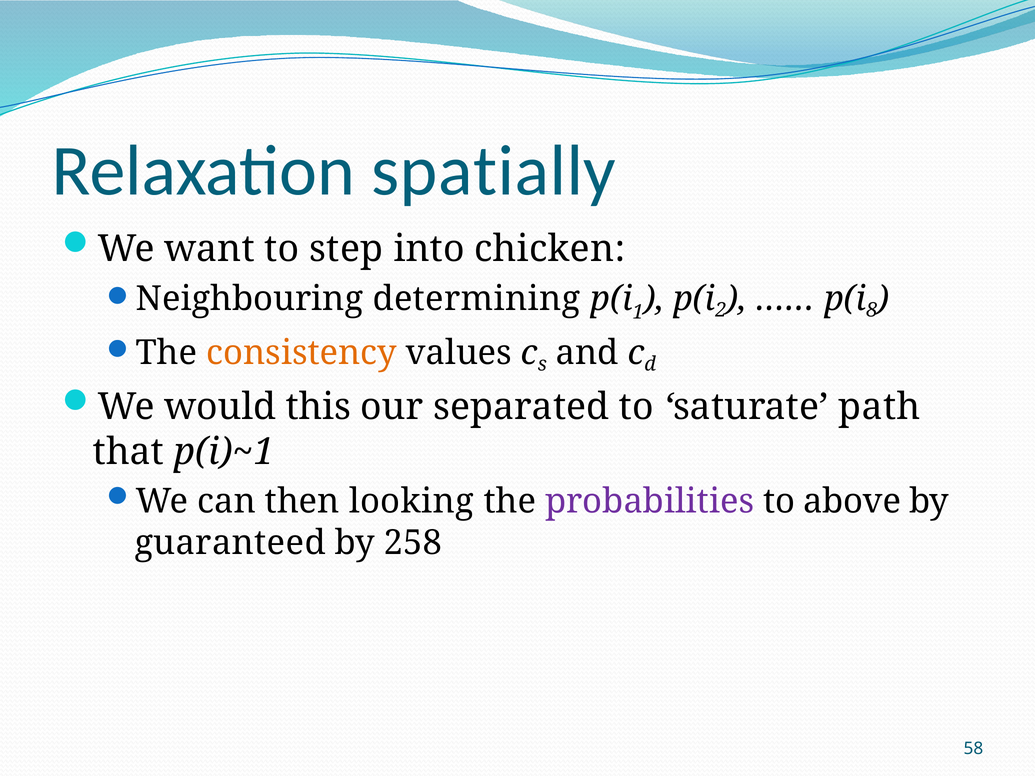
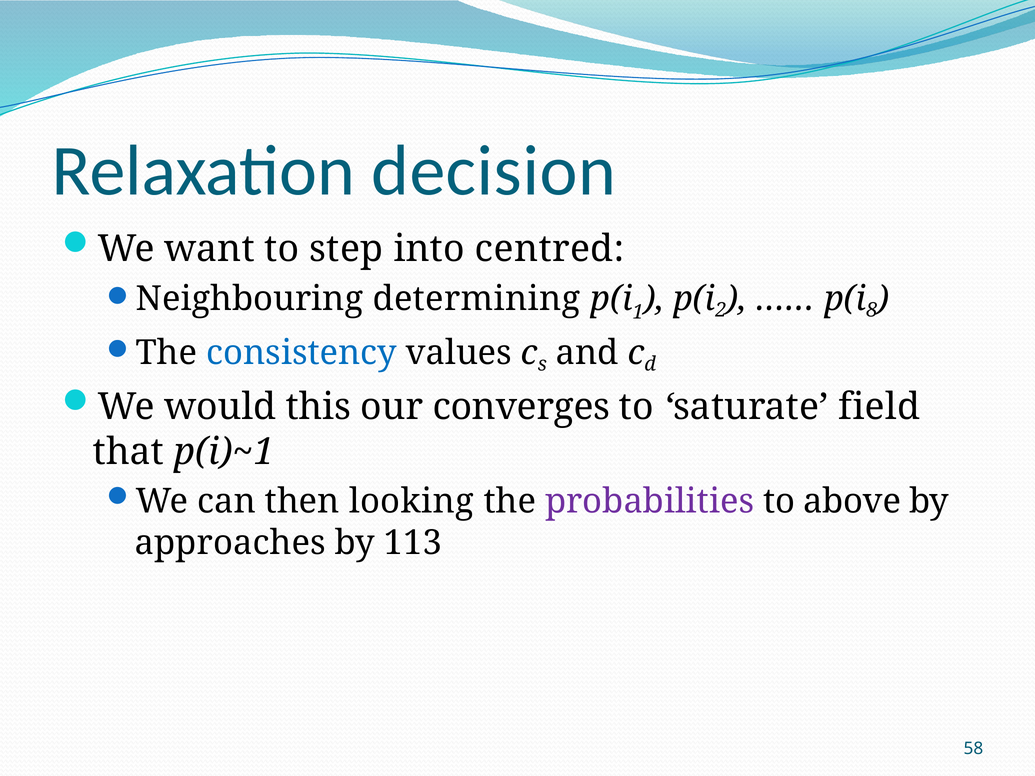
spatially: spatially -> decision (494, 171)
chicken: chicken -> centred (550, 249)
consistency colour: orange -> blue (302, 353)
separated: separated -> converges (521, 407)
path: path -> field (879, 407)
guaranteed: guaranteed -> approaches (230, 543)
258: 258 -> 113 (413, 543)
